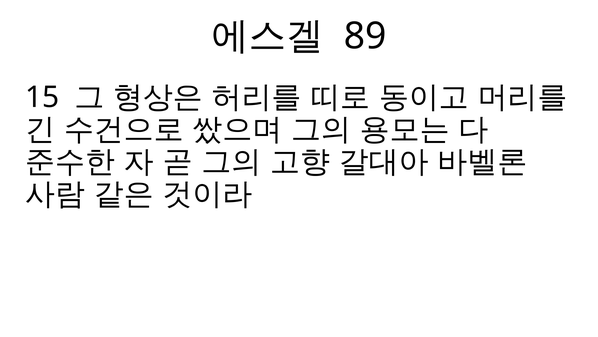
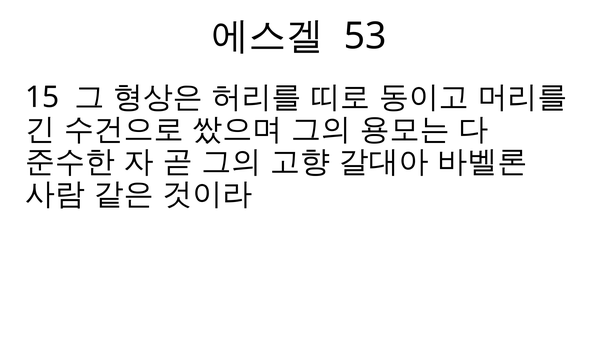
89: 89 -> 53 (365, 36)
